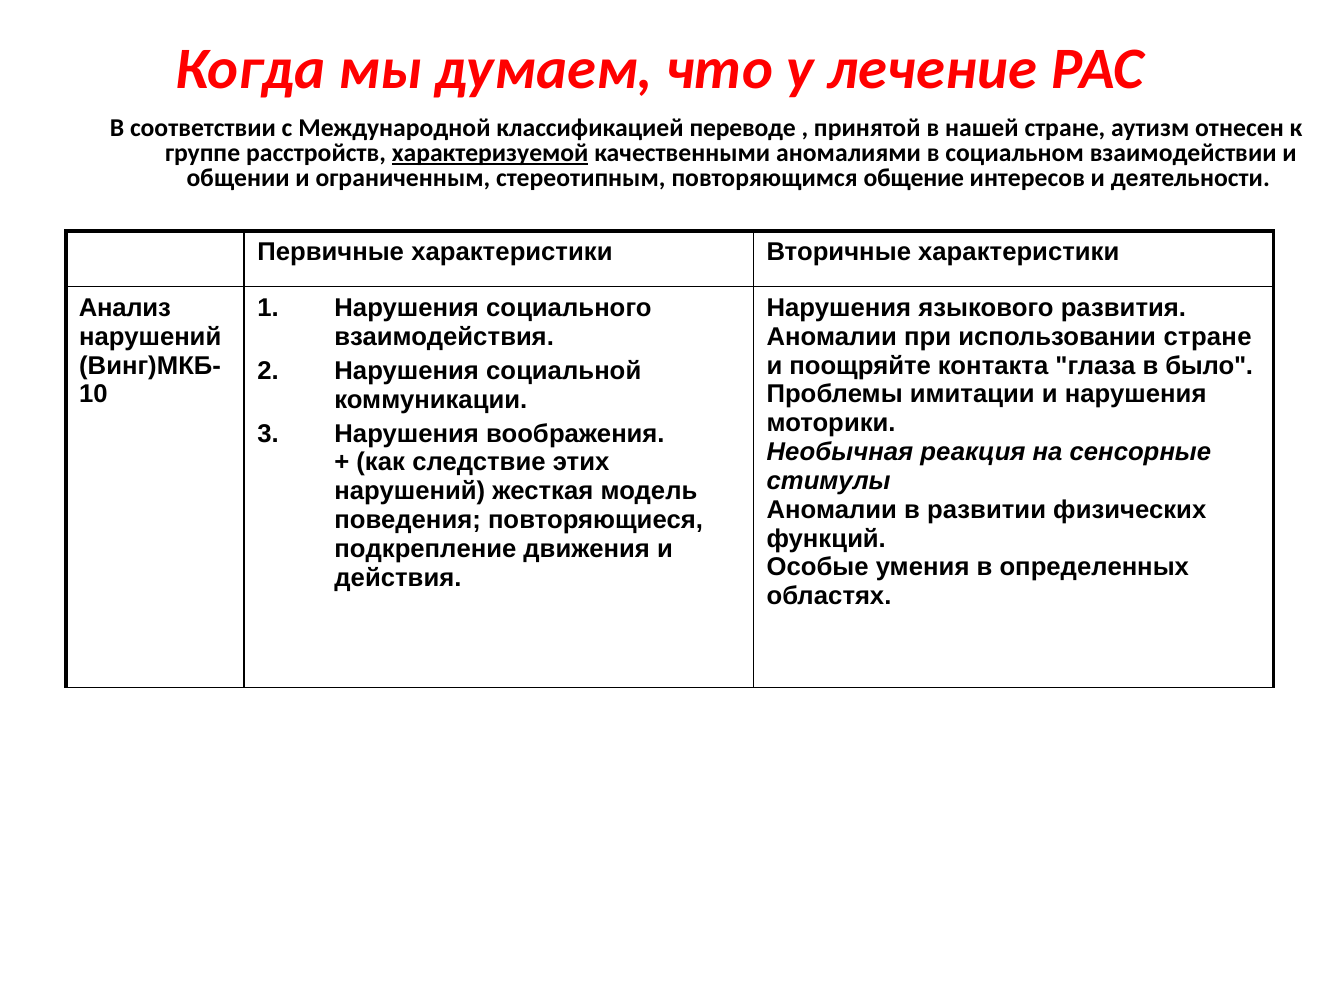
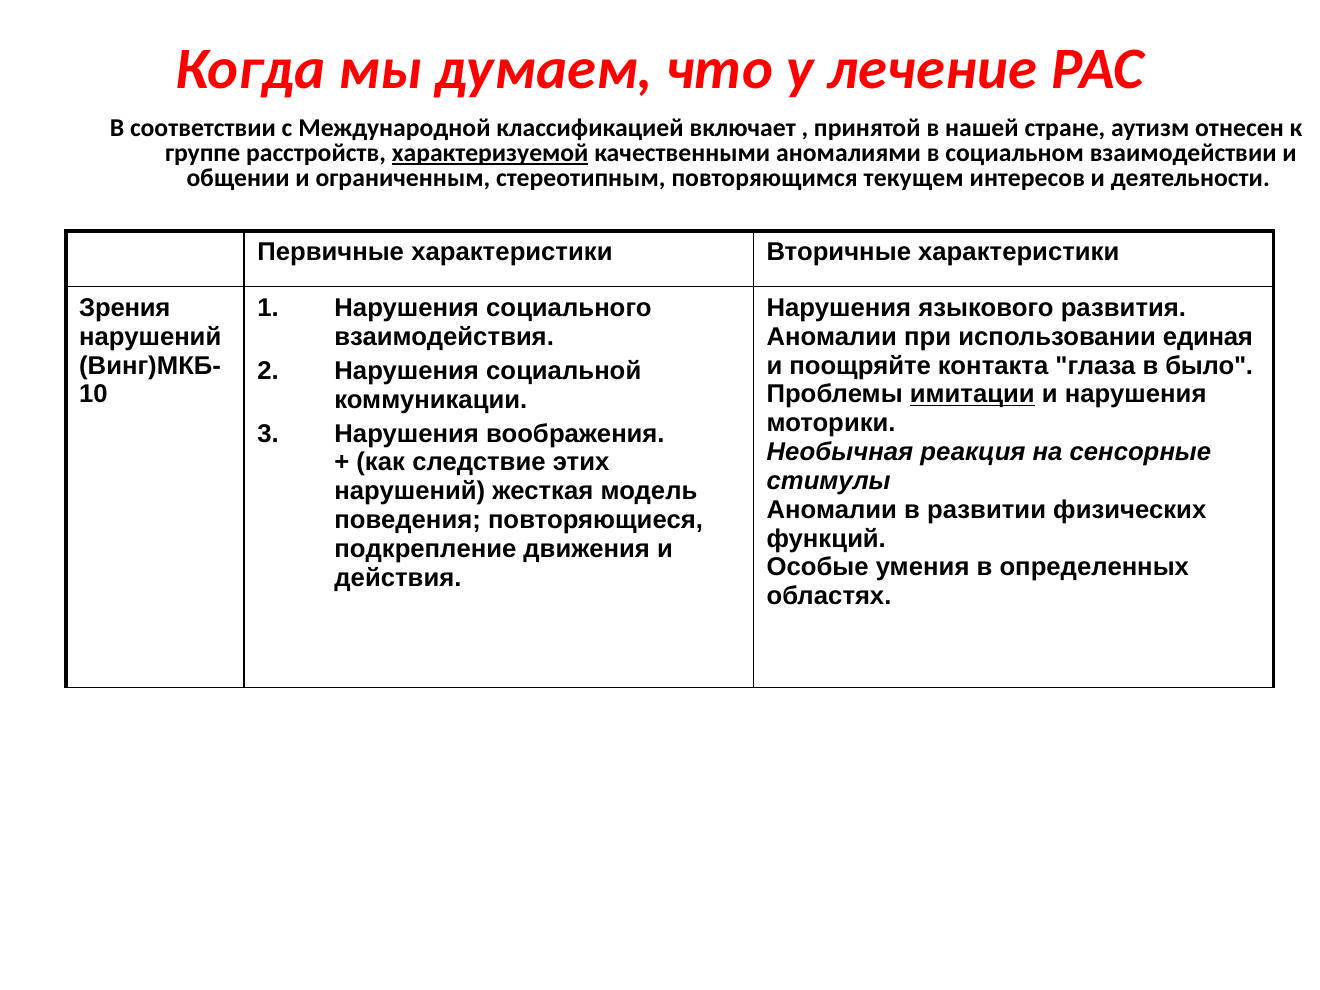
переводе: переводе -> включает (743, 128)
общение: общение -> текущем (914, 178)
Анализ: Анализ -> Зрения (125, 308)
использовании стране: стране -> единая (1208, 337)
имитации underline: none -> present (972, 394)
